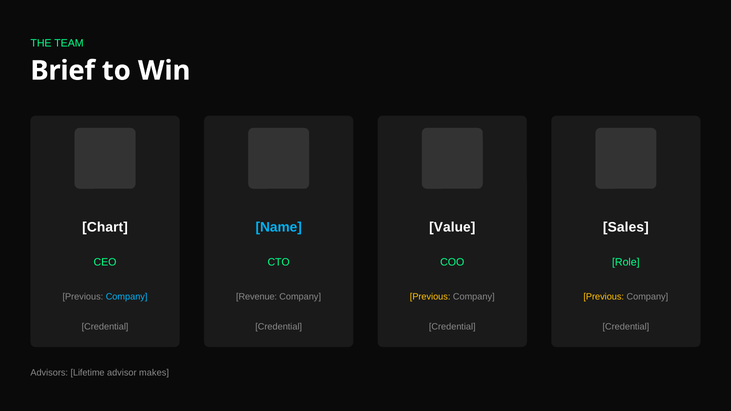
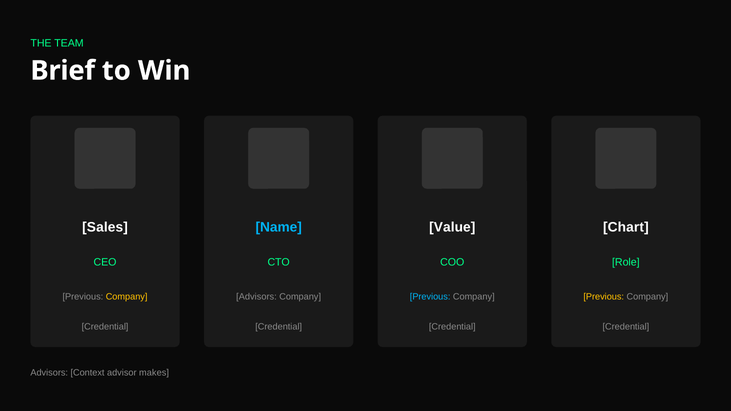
Chart: Chart -> Sales (105, 227)
Sales: Sales -> Chart (626, 227)
Company colour: light blue -> yellow (127, 297)
Revenue: Revenue -> Advisors (256, 297)
Previous colour: yellow -> light blue (430, 297)
Lifetime: Lifetime -> Context (88, 373)
